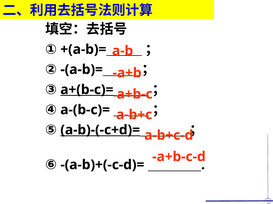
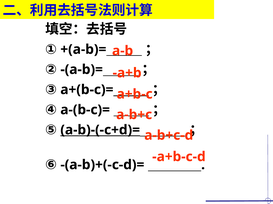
a+(b-c)= underline: present -> none (87, 90)
